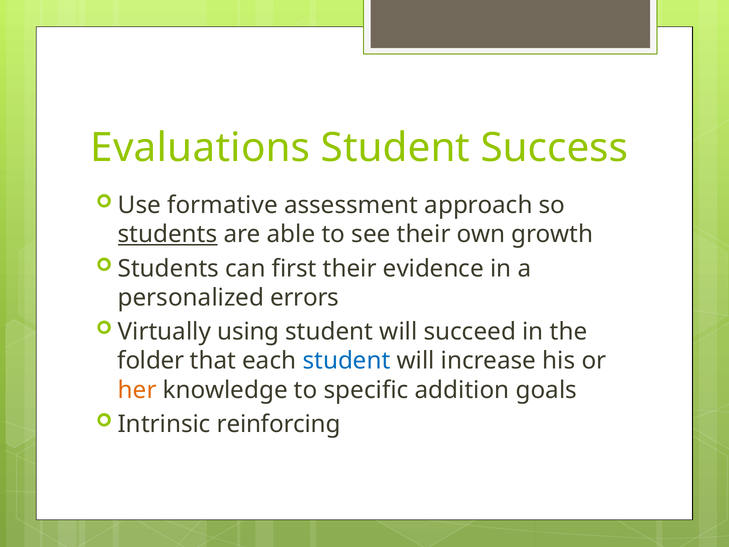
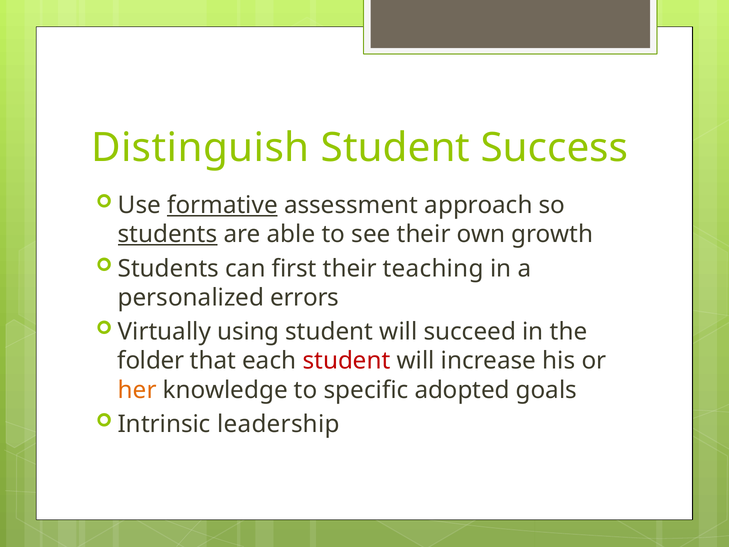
Evaluations: Evaluations -> Distinguish (200, 148)
formative underline: none -> present (222, 205)
evidence: evidence -> teaching (433, 268)
student colour: blue -> red (347, 361)
addition: addition -> adopted (462, 390)
reinforcing: reinforcing -> leadership (278, 424)
